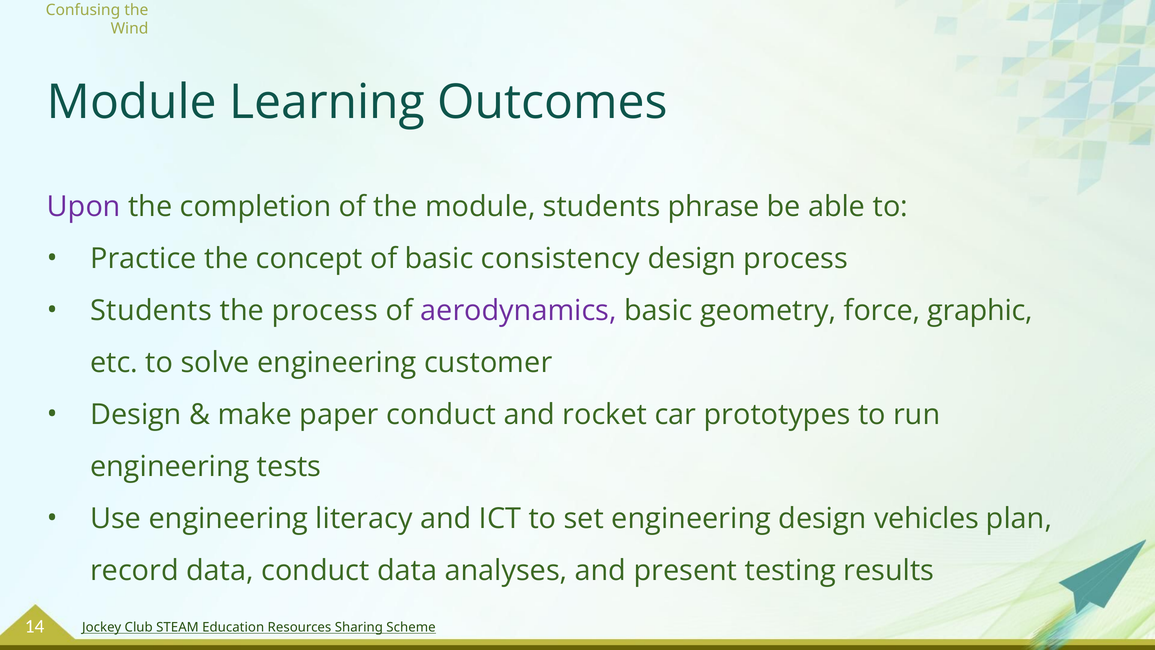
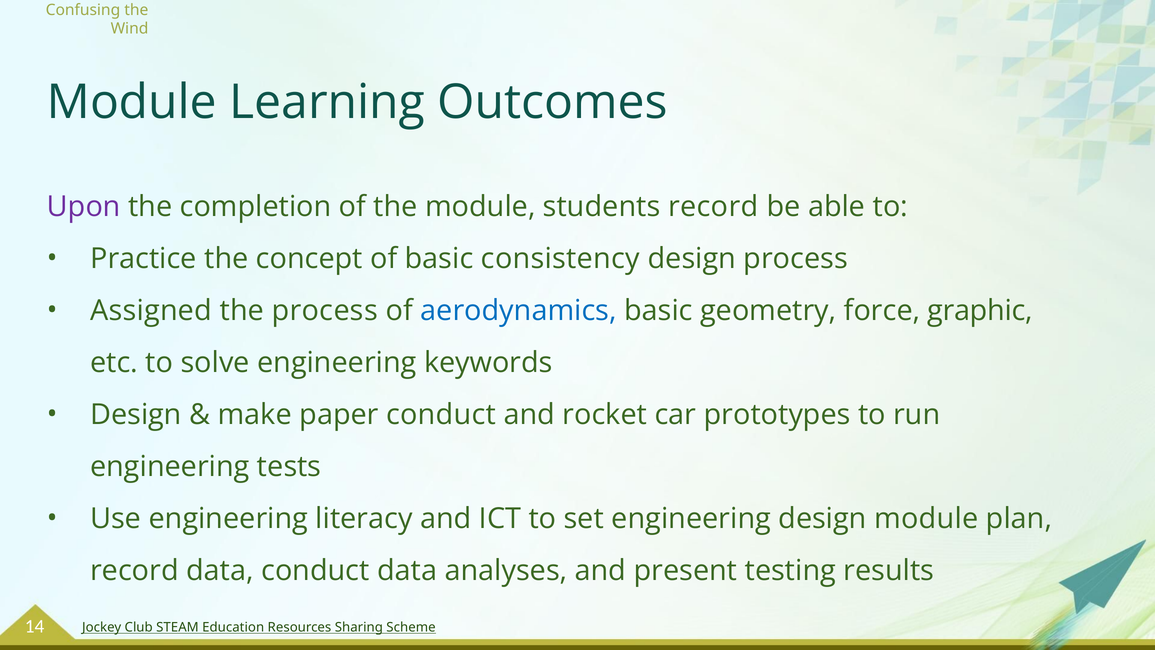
students phrase: phrase -> record (713, 206)
Students: Students -> Assigned (151, 310)
aerodynamics colour: purple -> blue (519, 310)
customer: customer -> keywords (488, 362)
design vehicles: vehicles -> module (926, 518)
